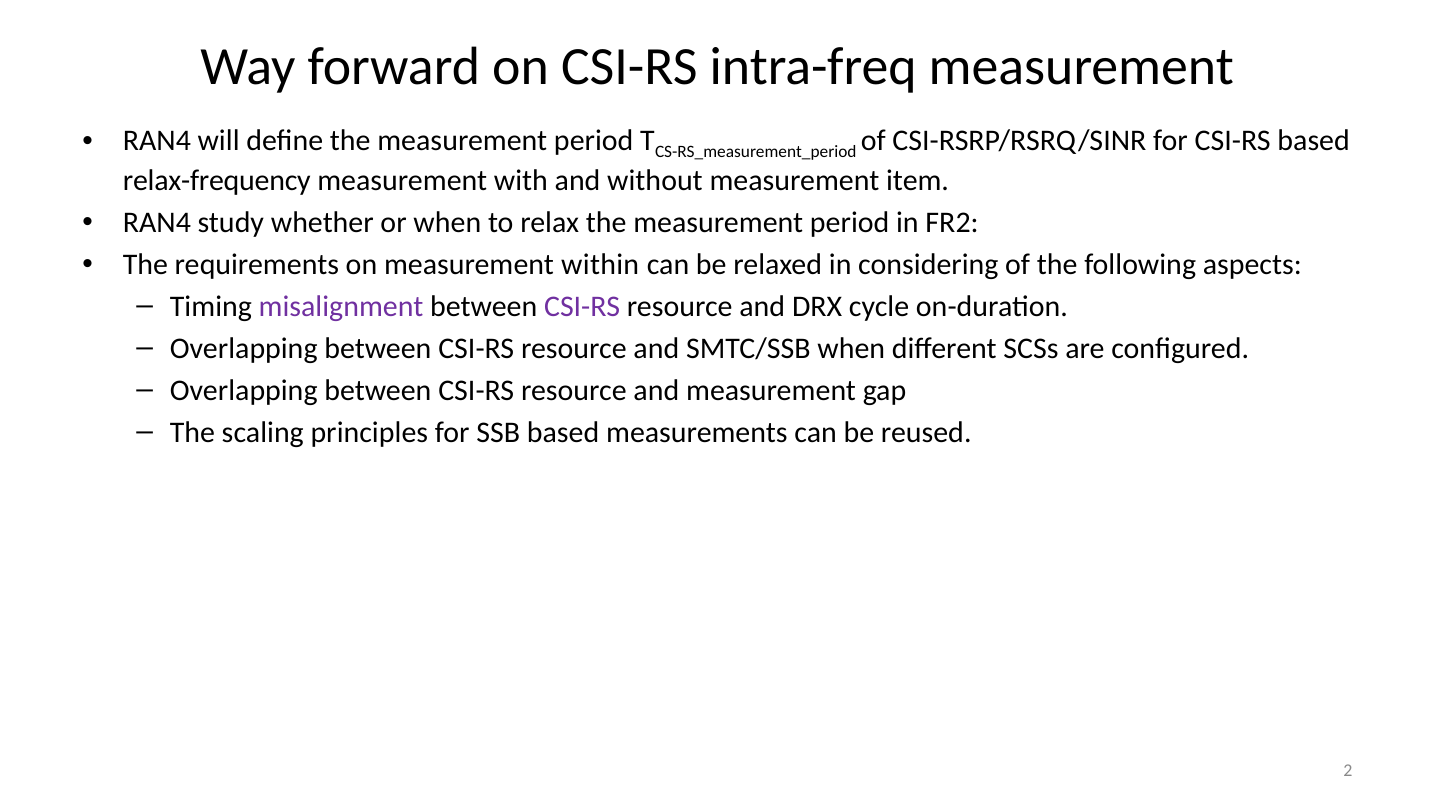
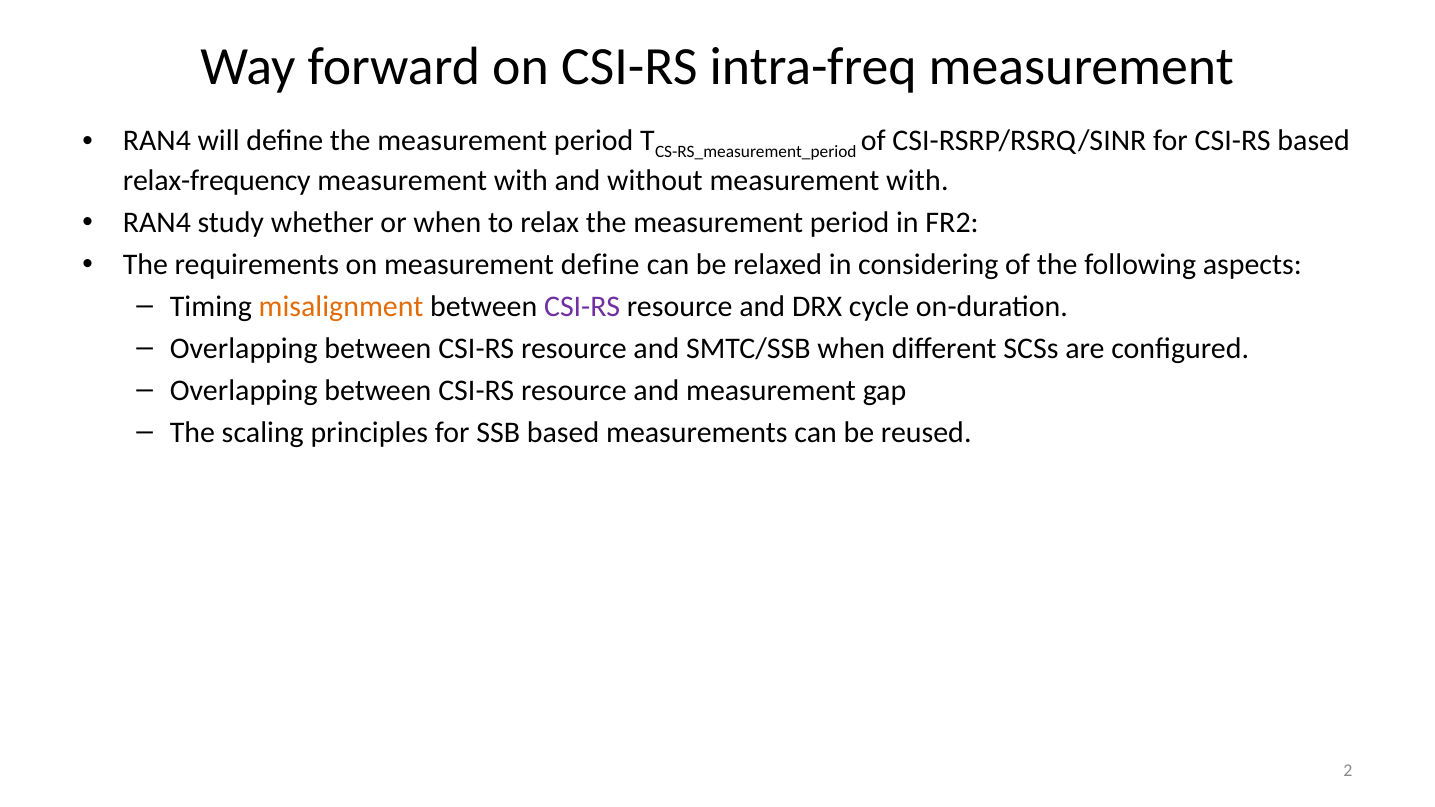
without measurement item: item -> with (917, 181)
measurement within: within -> define (600, 265)
misalignment colour: purple -> orange (341, 307)
